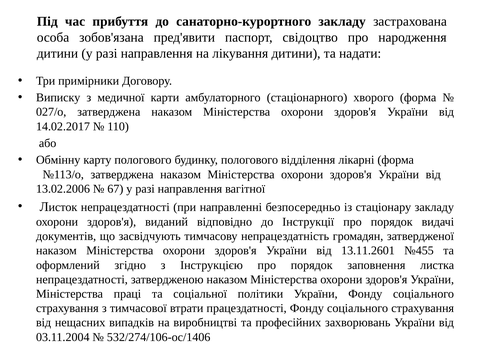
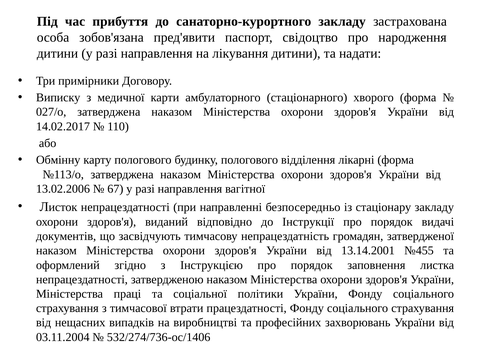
13.11.2601: 13.11.2601 -> 13.14.2001 (368, 251)
532/274/106-ос/1406: 532/274/106-ос/1406 -> 532/274/736-ос/1406 (159, 337)
